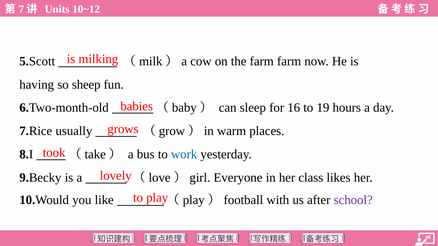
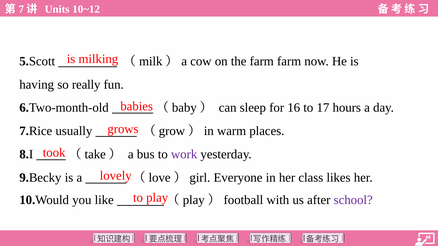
sheep: sheep -> really (86, 85)
19: 19 -> 17 (323, 108)
work colour: blue -> purple (184, 154)
